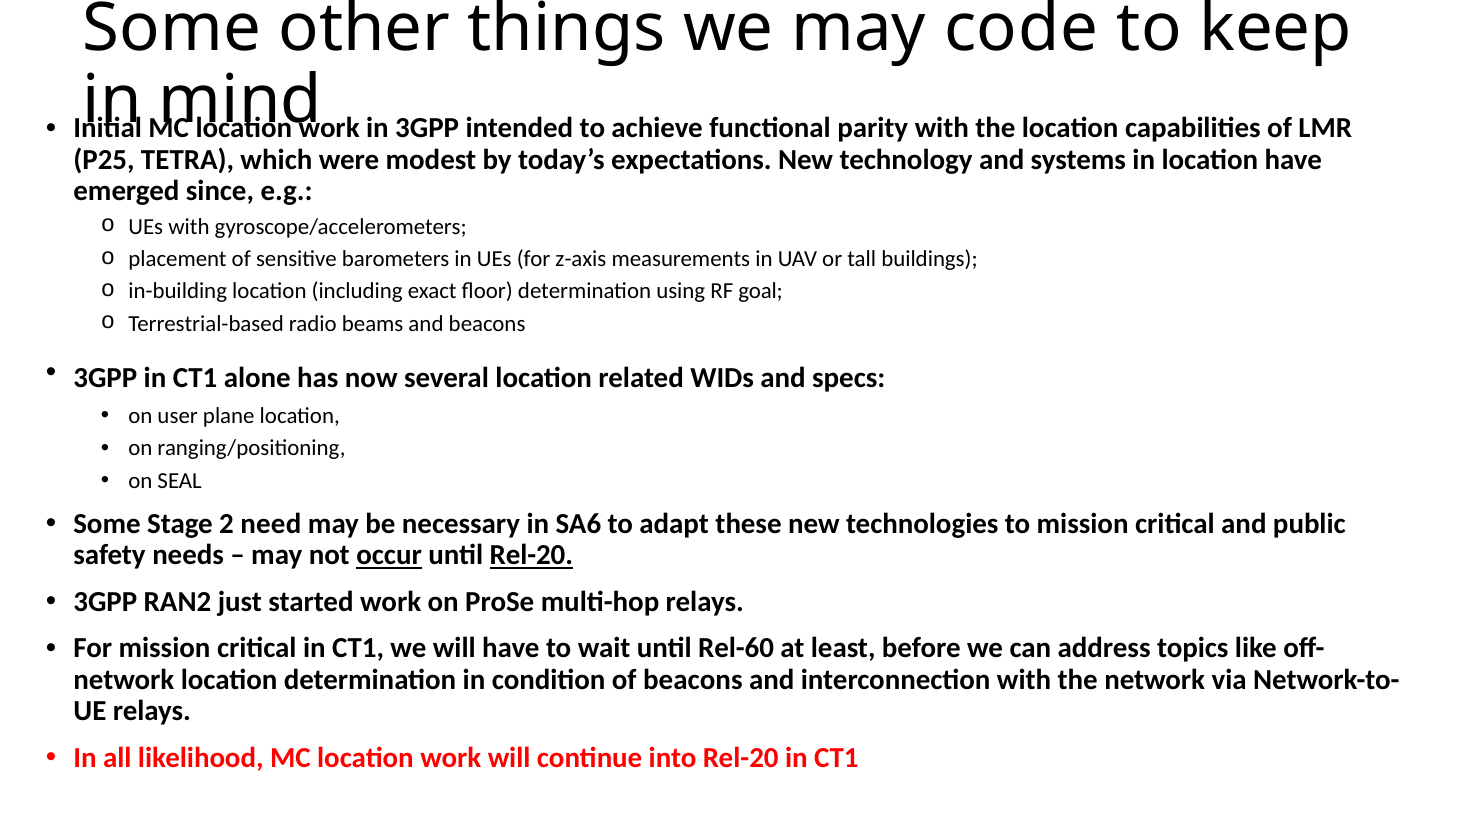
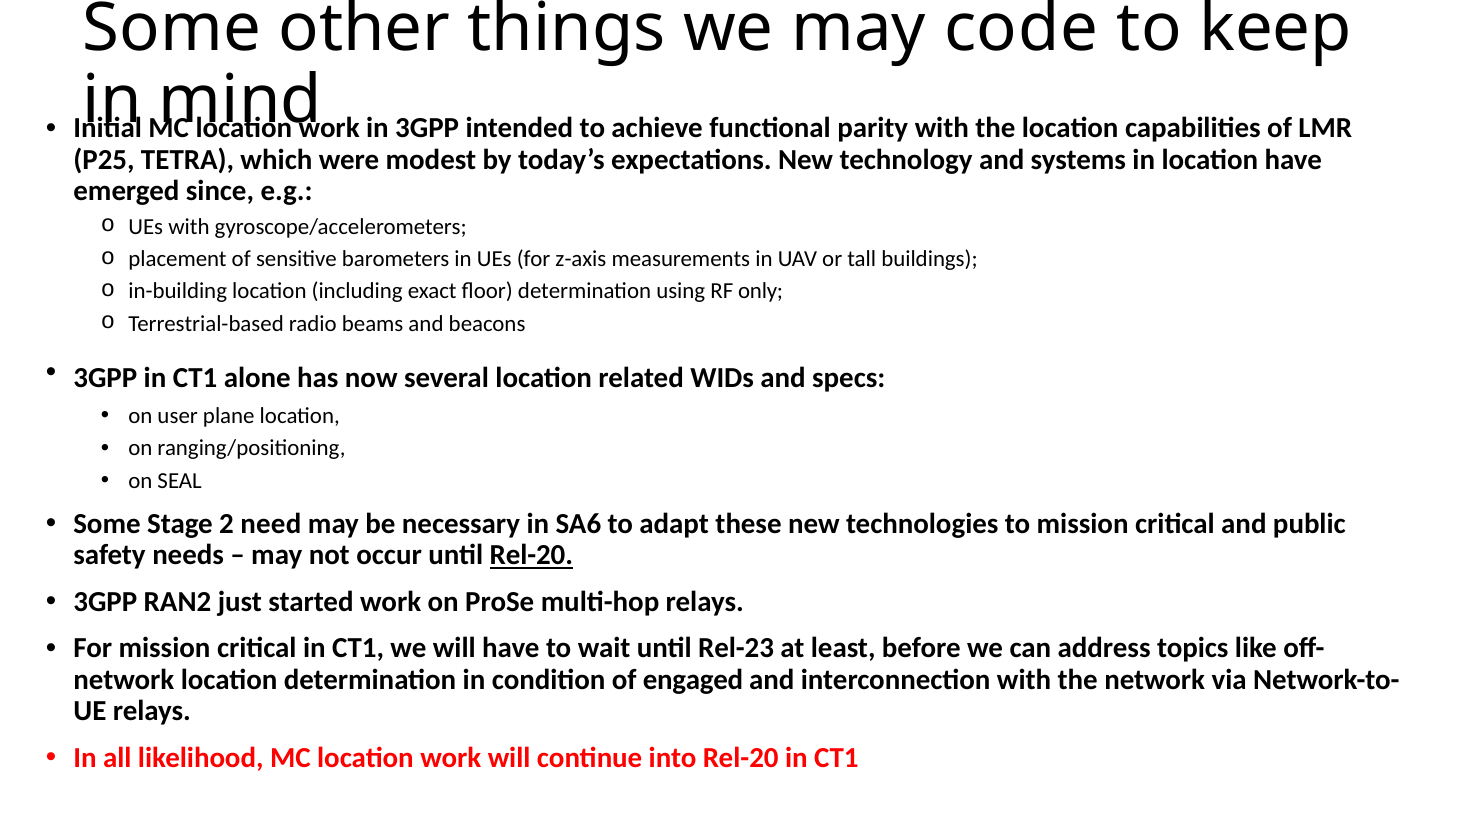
goal: goal -> only (761, 291)
occur underline: present -> none (389, 555)
Rel-60: Rel-60 -> Rel-23 (736, 648)
of beacons: beacons -> engaged (693, 680)
